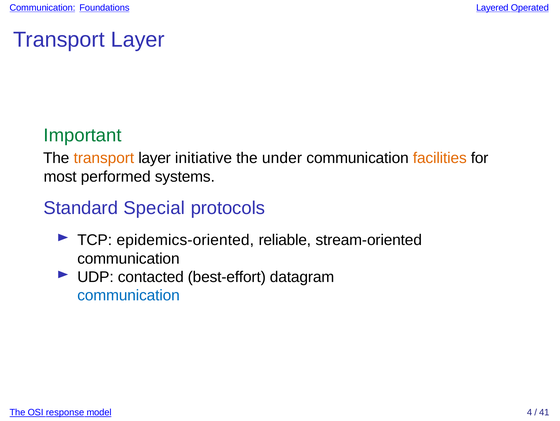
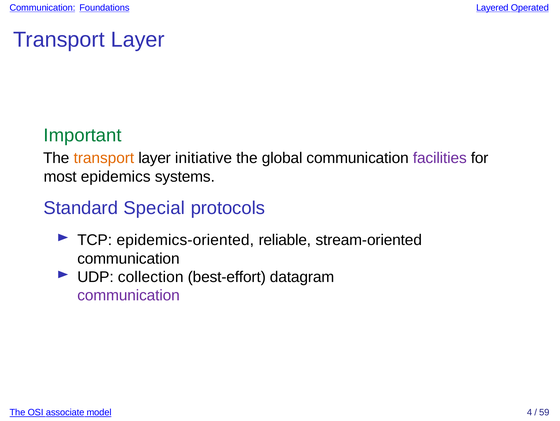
under: under -> global (282, 158)
facilities colour: orange -> purple (440, 158)
performed: performed -> epidemics (116, 177)
contacted: contacted -> collection (151, 277)
communication colour: blue -> purple (129, 295)
response: response -> associate (65, 412)
41: 41 -> 59 (544, 412)
